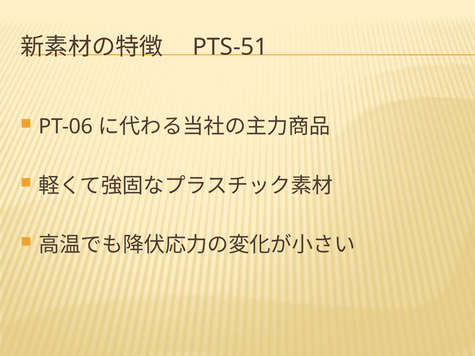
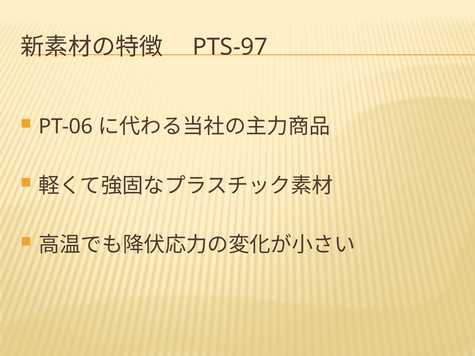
PTS-51: PTS-51 -> PTS-97 (230, 47)
